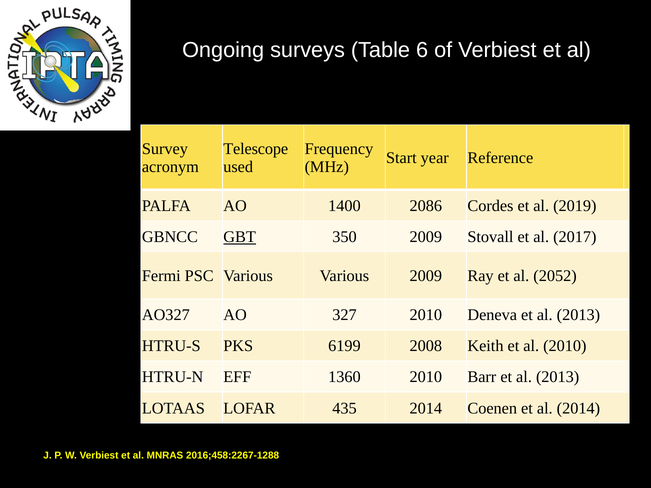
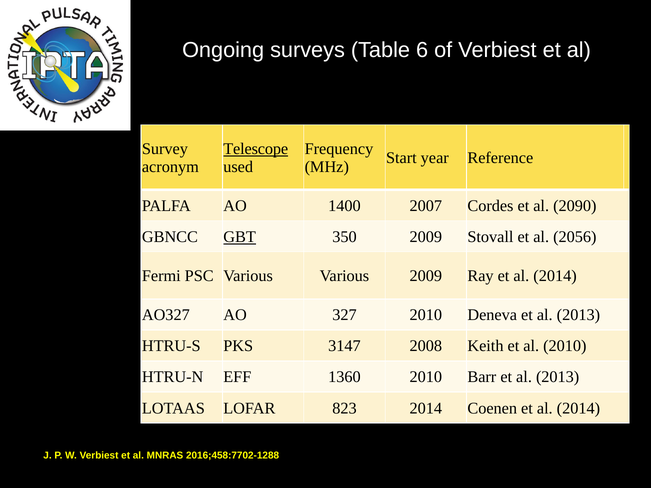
Telescope underline: none -> present (256, 149)
2086: 2086 -> 2007 (426, 206)
2019: 2019 -> 2090 (575, 206)
2017: 2017 -> 2056 (575, 237)
Ray et al 2052: 2052 -> 2014 (555, 276)
6199: 6199 -> 3147 (344, 346)
435: 435 -> 823 (344, 408)
2016;458:2267-1288: 2016;458:2267-1288 -> 2016;458:7702-1288 (233, 456)
